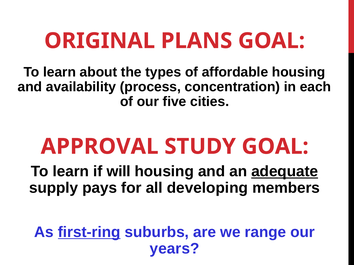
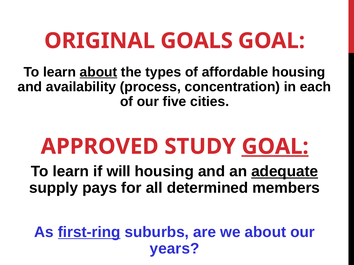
PLANS: PLANS -> GOALS (197, 41)
about underline: none -> present (98, 72)
APPROVAL: APPROVAL -> APPROVED (100, 147)
GOAL underline: none -> present (275, 147)
developing: developing -> determined (208, 188)
we range: range -> about (265, 232)
